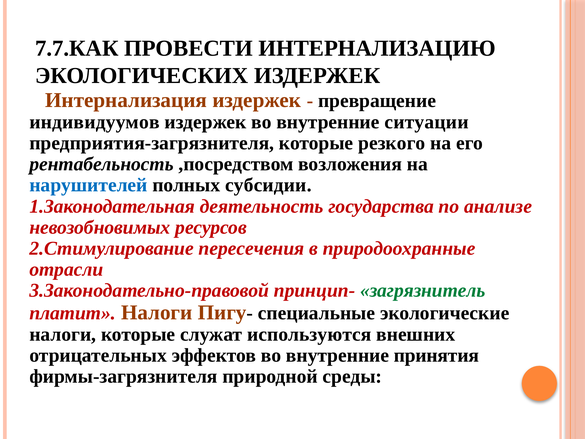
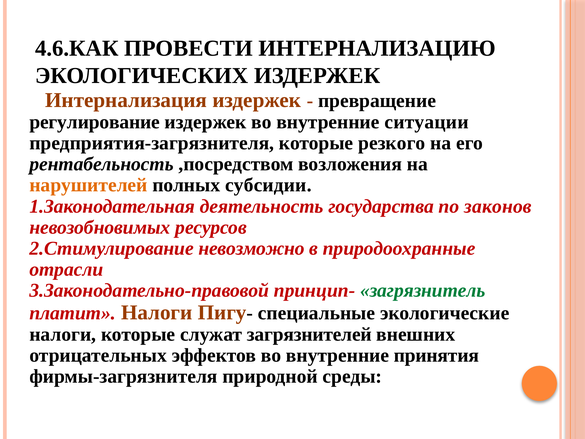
7.7.КАК: 7.7.КАК -> 4.6.КАК (77, 48)
индивидуумов: индивидуумов -> регулирование (95, 122)
нарушителей colour: blue -> orange (88, 185)
анализе: анализе -> законов (498, 206)
пересечения: пересечения -> невозможно (252, 248)
используются: используются -> загрязнителей (309, 334)
